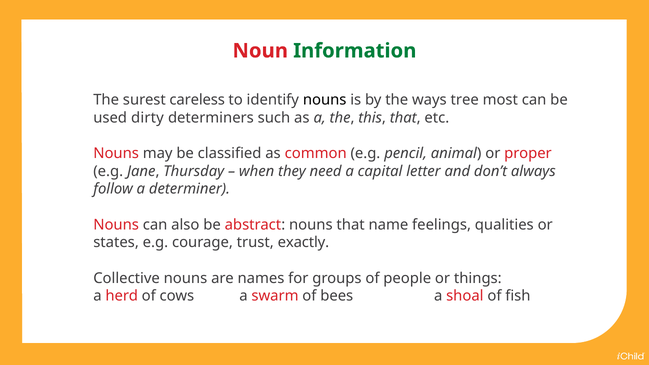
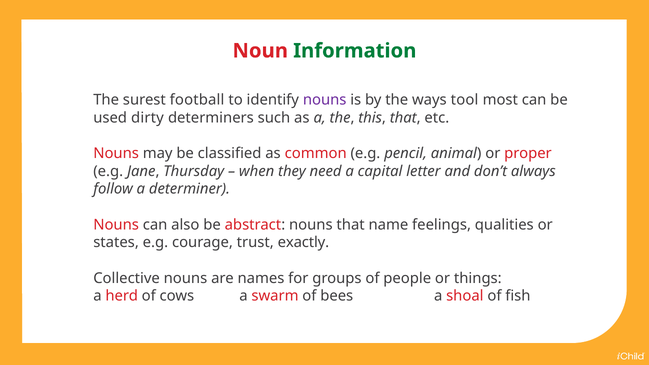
careless: careless -> football (197, 100)
nouns colour: black -> purple (325, 100)
tree: tree -> tool (465, 100)
